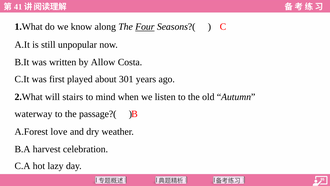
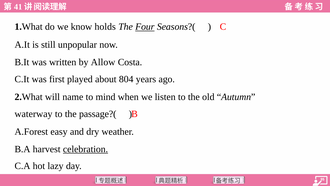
along: along -> holds (105, 27)
301: 301 -> 804 (126, 79)
stairs: stairs -> name (73, 97)
love: love -> easy (59, 131)
celebration underline: none -> present (85, 149)
